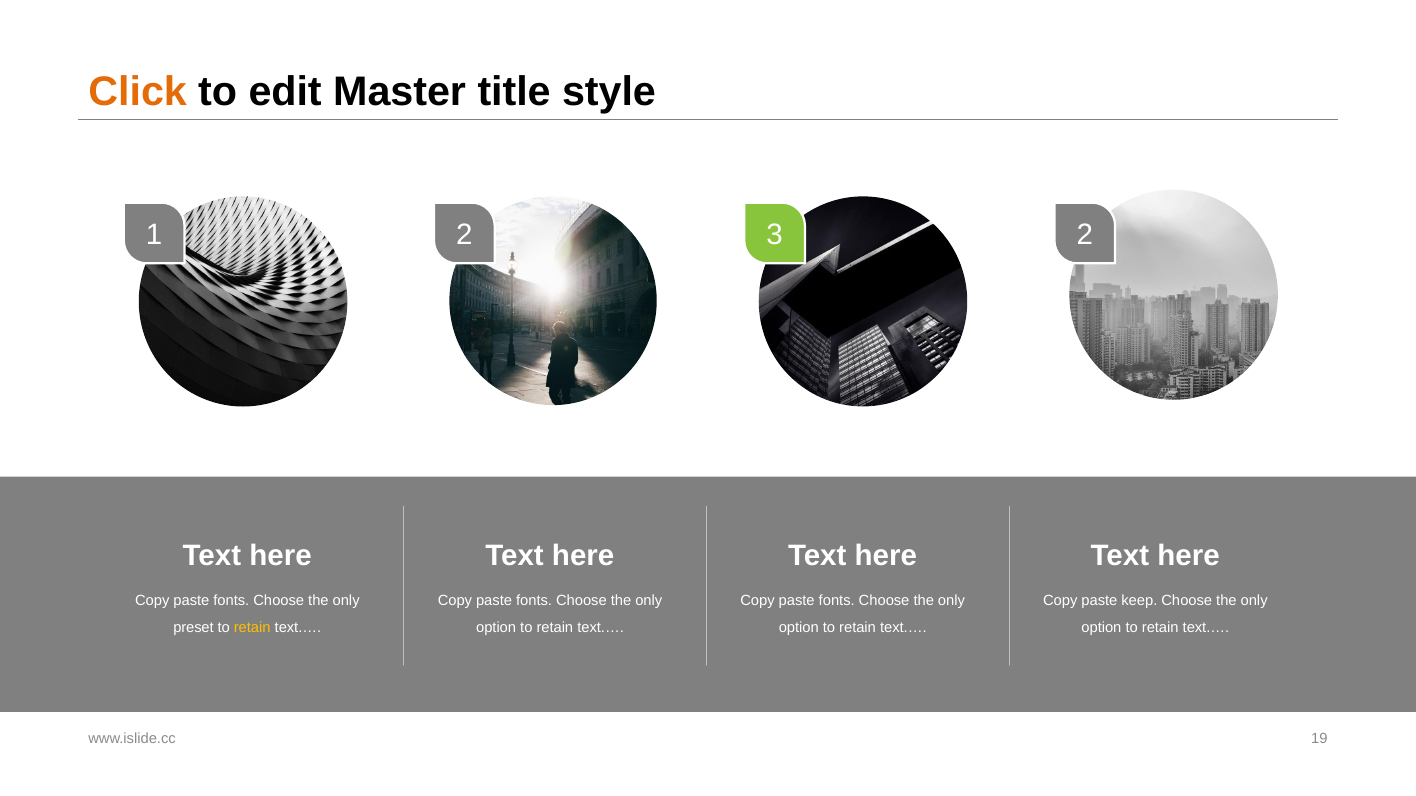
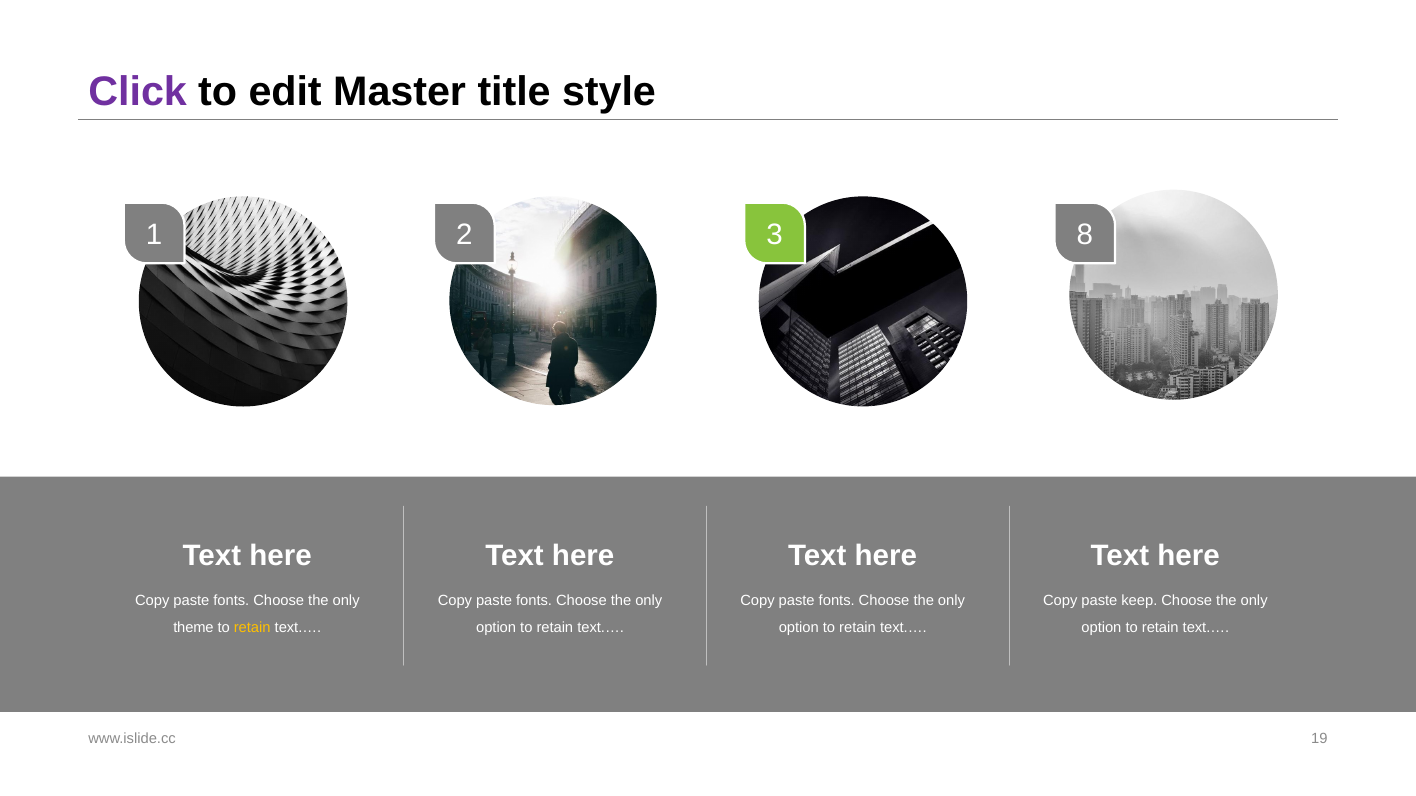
Click colour: orange -> purple (138, 92)
3 2: 2 -> 8 (1085, 235)
preset: preset -> theme (193, 628)
